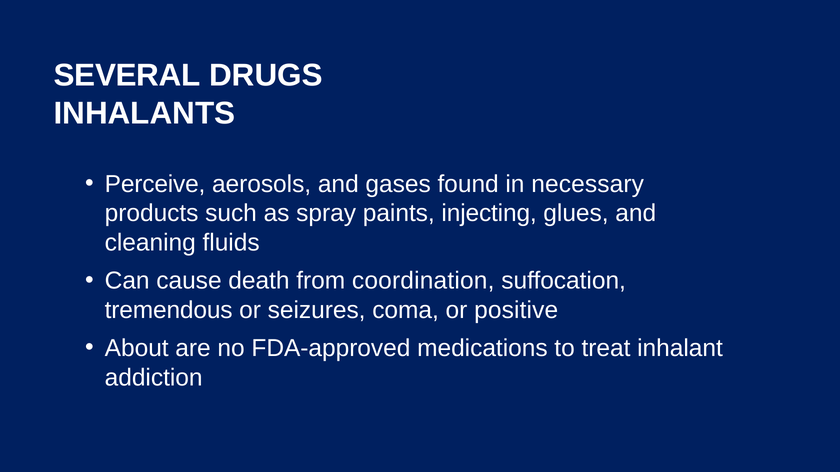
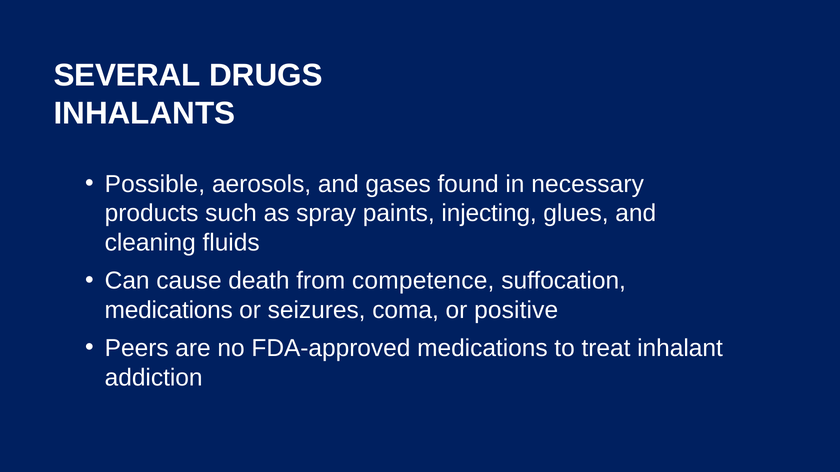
Perceive: Perceive -> Possible (155, 184)
coordination: coordination -> competence (423, 281)
tremendous: tremendous -> medications (169, 310)
About: About -> Peers (137, 349)
